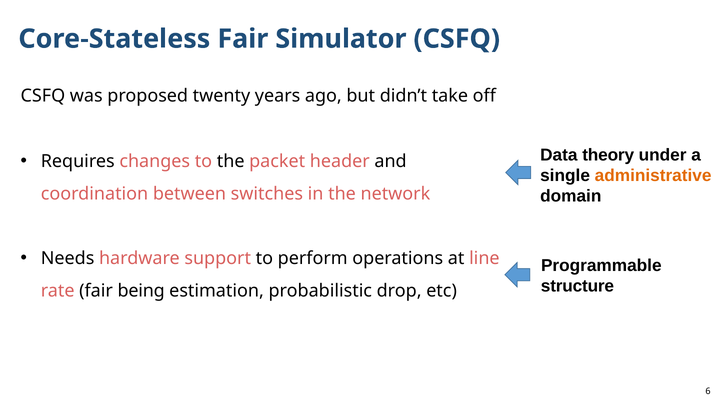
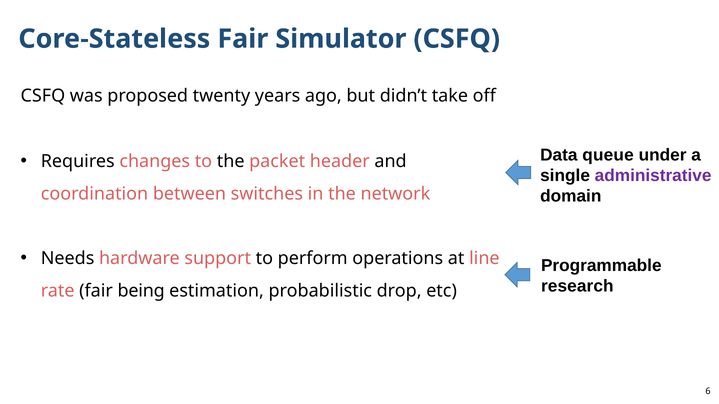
theory: theory -> queue (608, 155)
administrative colour: orange -> purple (653, 176)
structure: structure -> research (577, 286)
